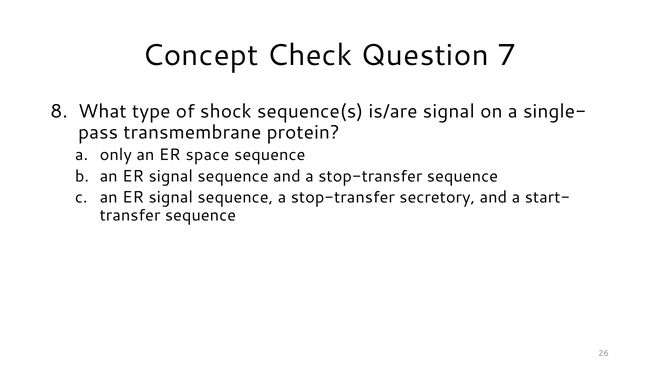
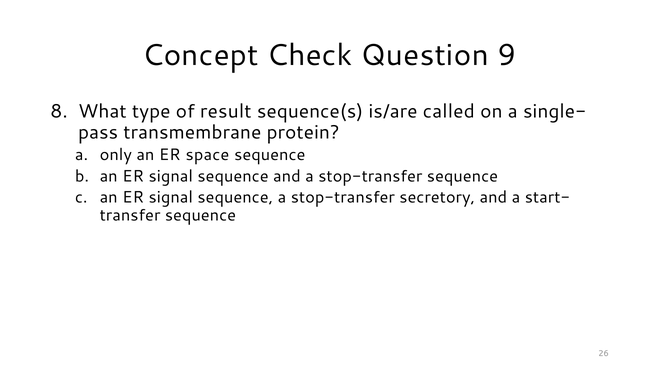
7: 7 -> 9 (507, 55)
shock: shock -> result (226, 111)
is/are signal: signal -> called (449, 111)
